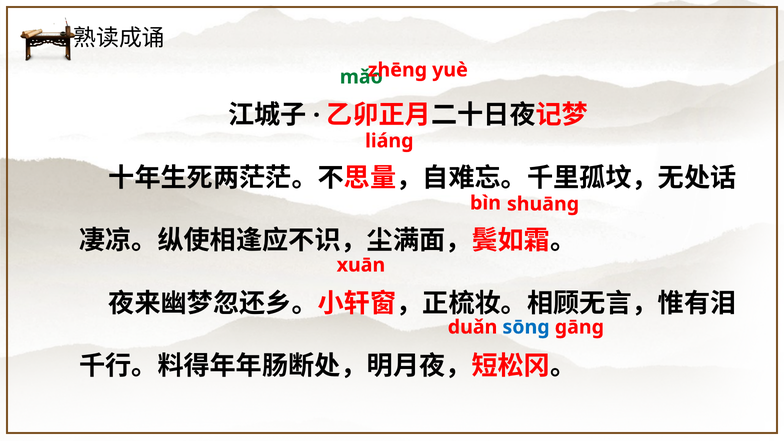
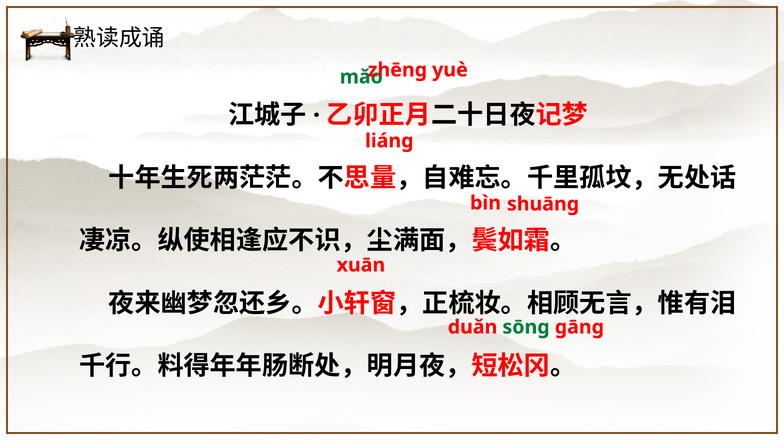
sōng colour: blue -> green (526, 327)
